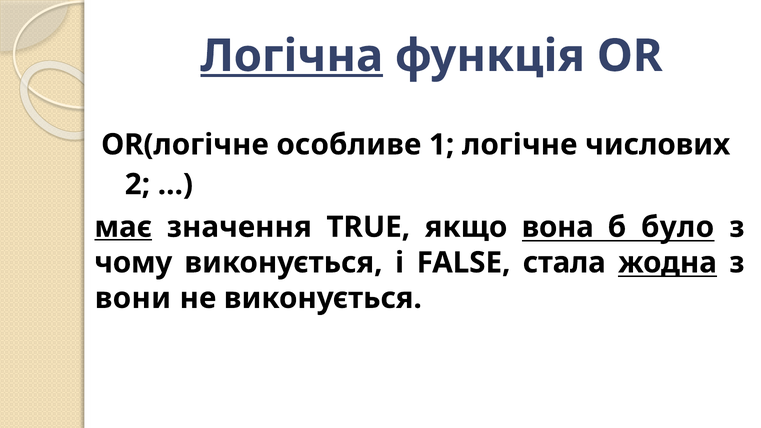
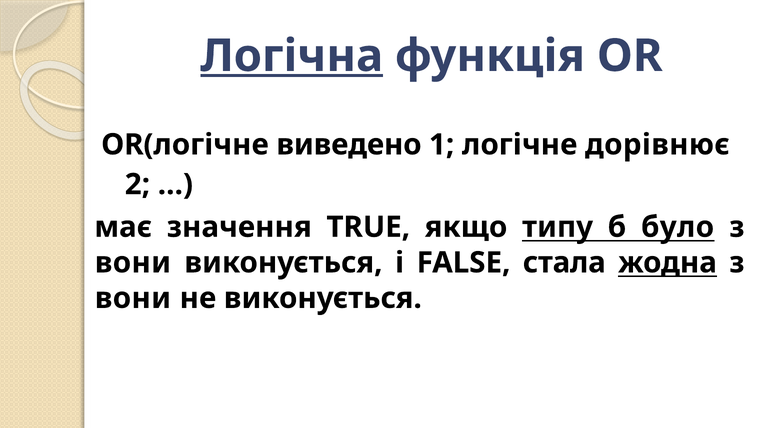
особливе: особливе -> виведено (349, 145)
числових: числових -> дорівнює (657, 145)
має underline: present -> none (123, 227)
вона: вона -> типу (558, 227)
чому: чому -> вони (133, 263)
